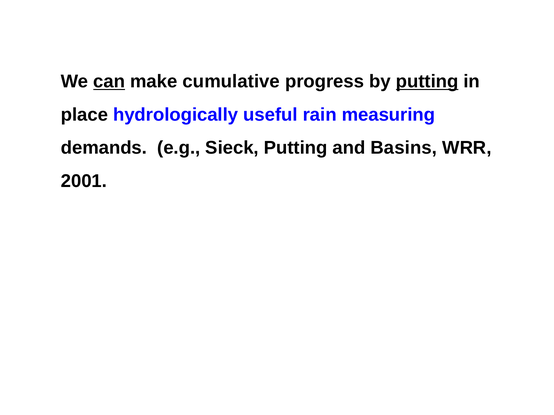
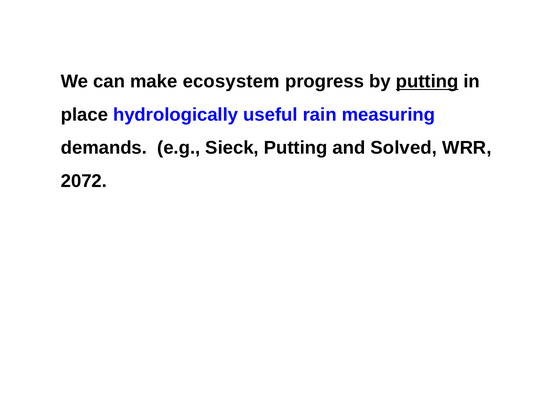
can underline: present -> none (109, 82)
cumulative: cumulative -> ecosystem (231, 82)
Basins: Basins -> Solved (404, 148)
2001: 2001 -> 2072 (84, 181)
